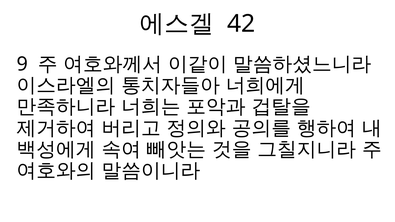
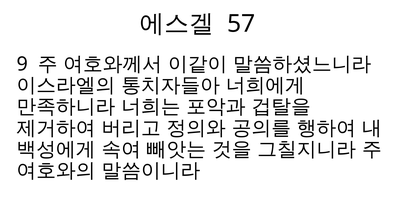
42: 42 -> 57 (241, 24)
